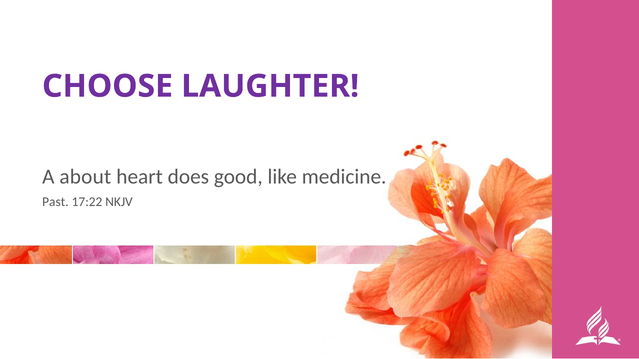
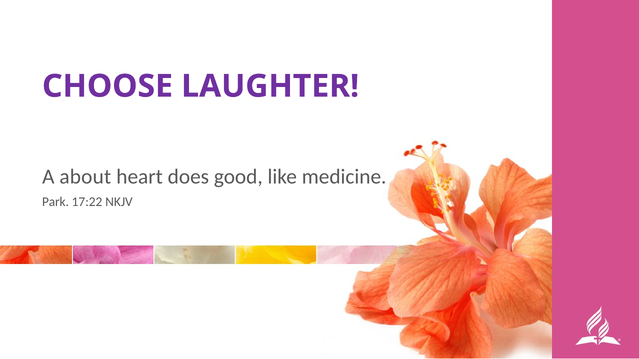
Past: Past -> Park (56, 202)
